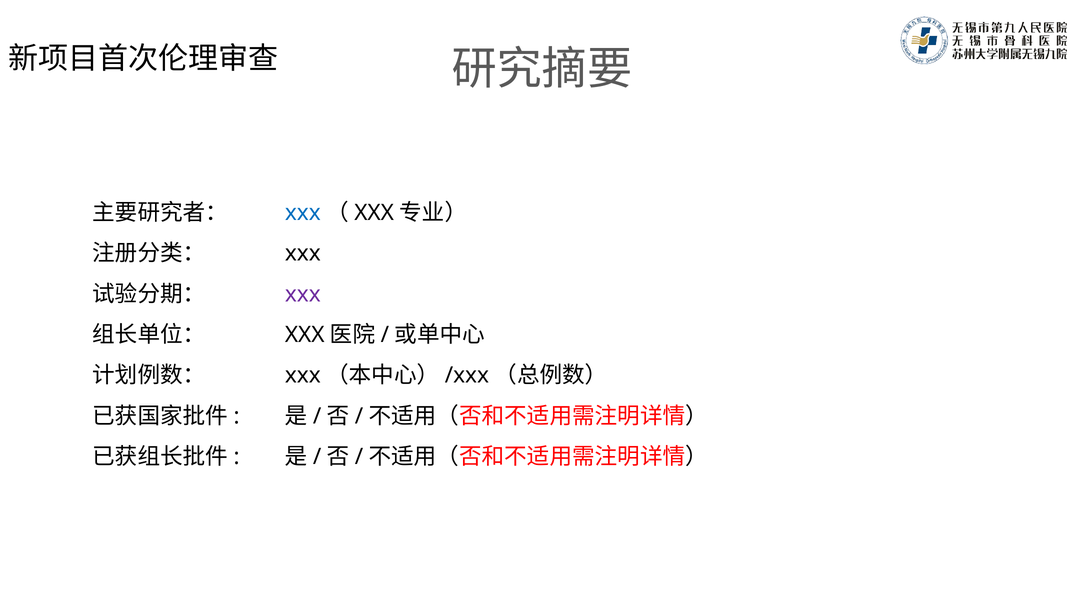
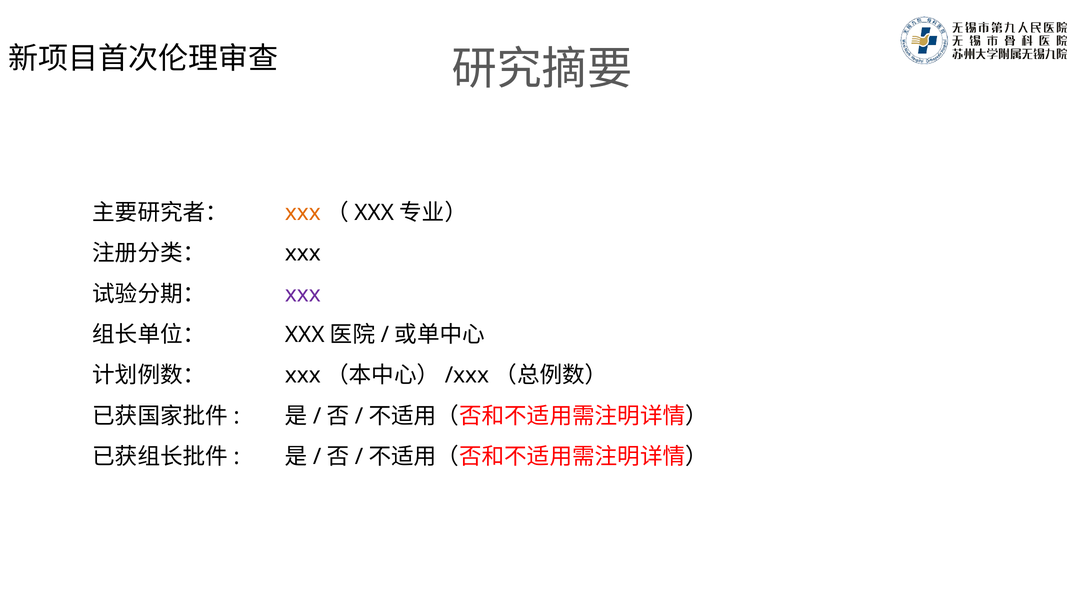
xxx colour: blue -> orange (303, 213)
